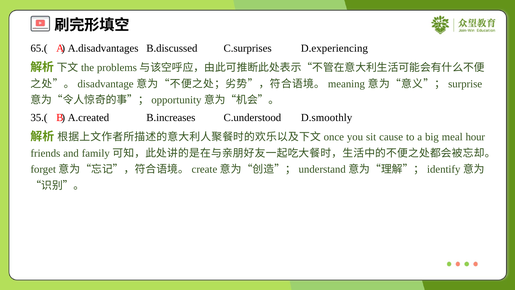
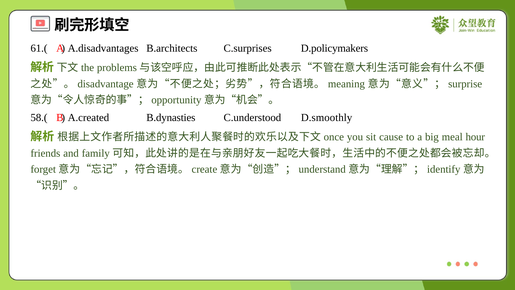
65.(: 65.( -> 61.( (39, 48)
B.discussed: B.discussed -> B.architects (172, 48)
D.experiencing: D.experiencing -> D.policymakers (334, 48)
35.(: 35.( -> 58.( (39, 117)
B.increases: B.increases -> B.dynasties (171, 117)
